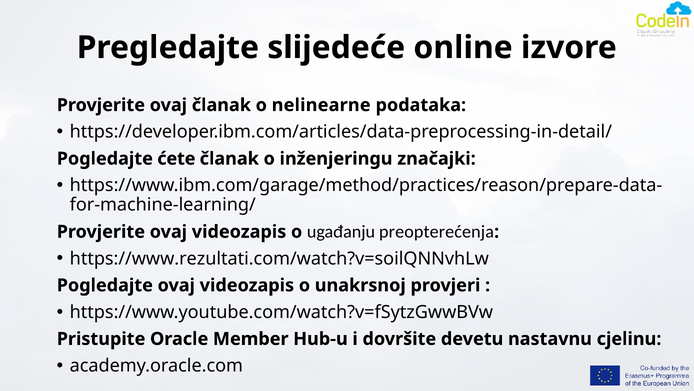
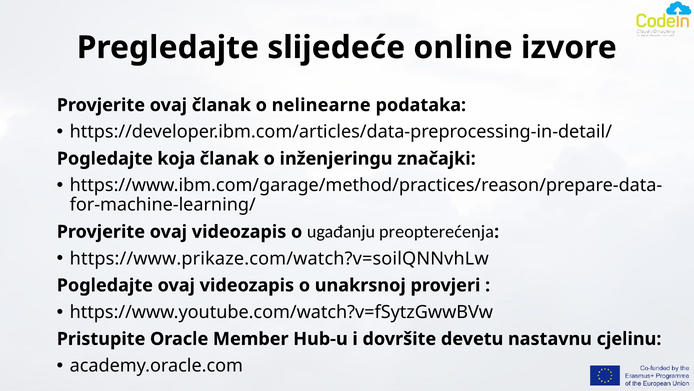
ćete: ćete -> koja (176, 158)
https://www.rezultati.com/watch?v=soilQNNvhLw: https://www.rezultati.com/watch?v=soilQNNvhLw -> https://www.prikaze.com/watch?v=soilQNNvhLw (279, 258)
